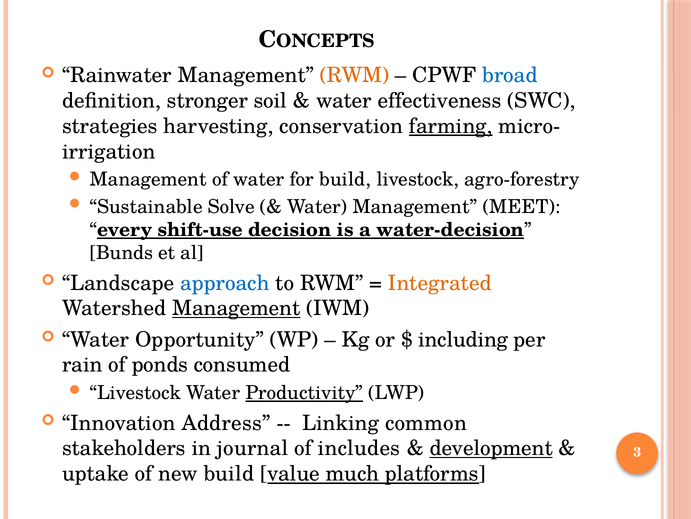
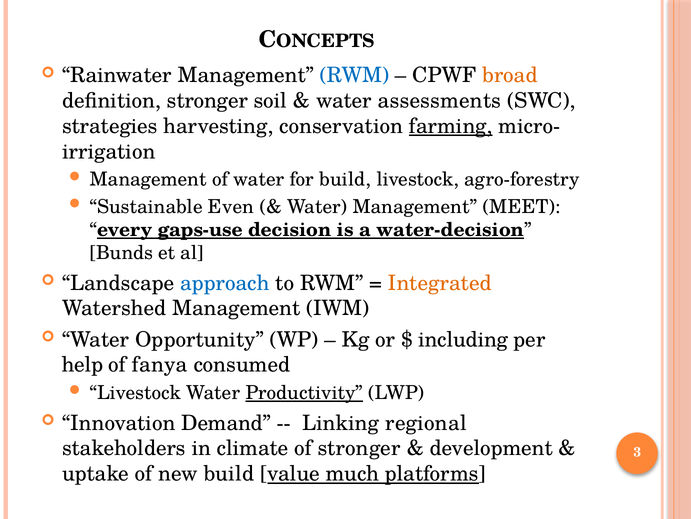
RWM colour: orange -> blue (355, 75)
broad colour: blue -> orange (510, 75)
effectiveness: effectiveness -> assessments (439, 101)
Solve: Solve -> Even (231, 206)
shift-use: shift-use -> gaps-use (200, 229)
Management underline: present -> none (236, 308)
rain: rain -> help (82, 364)
ponds: ponds -> fanya (160, 364)
Address: Address -> Demand (226, 423)
common: common -> regional (426, 423)
journal: journal -> climate (253, 448)
of includes: includes -> stronger (359, 448)
development underline: present -> none (491, 448)
